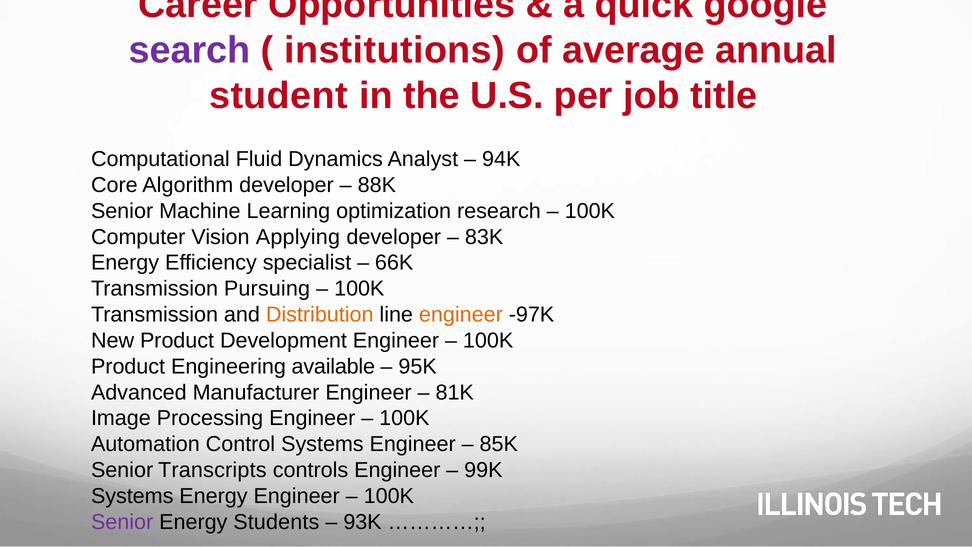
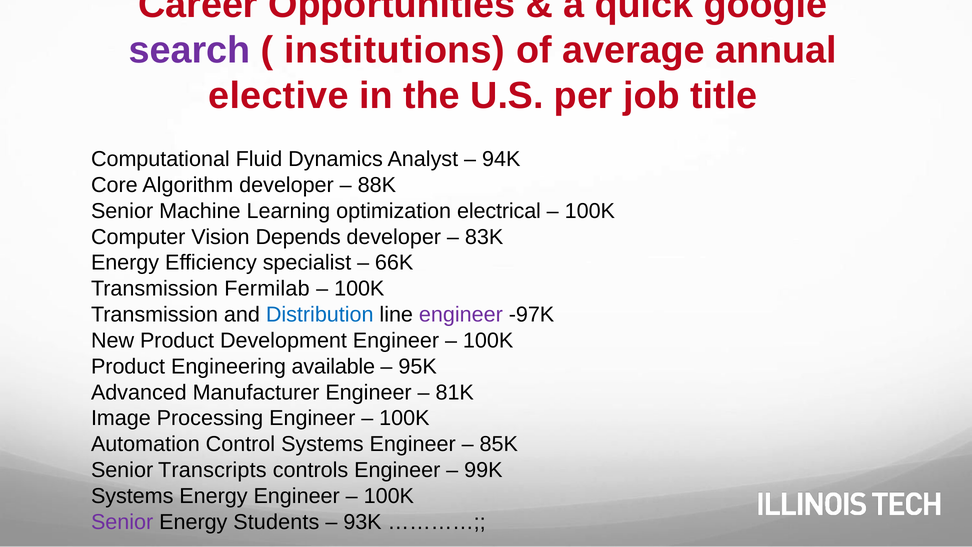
student: student -> elective (279, 96)
research: research -> electrical (499, 211)
Applying: Applying -> Depends (298, 237)
Pursuing: Pursuing -> Fermilab (267, 289)
Distribution colour: orange -> blue (320, 315)
engineer colour: orange -> purple (461, 315)
